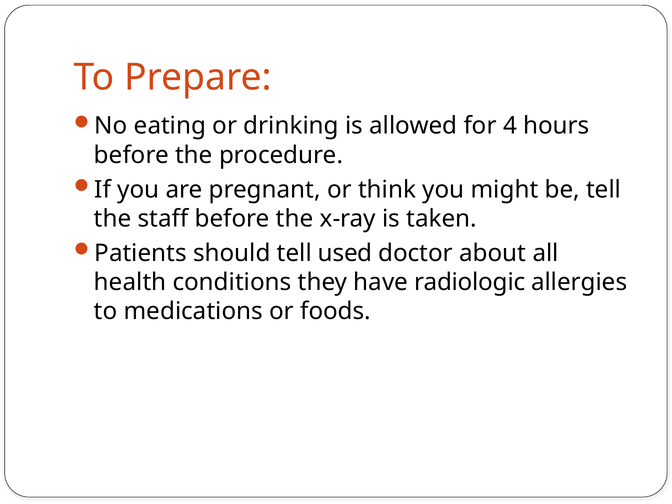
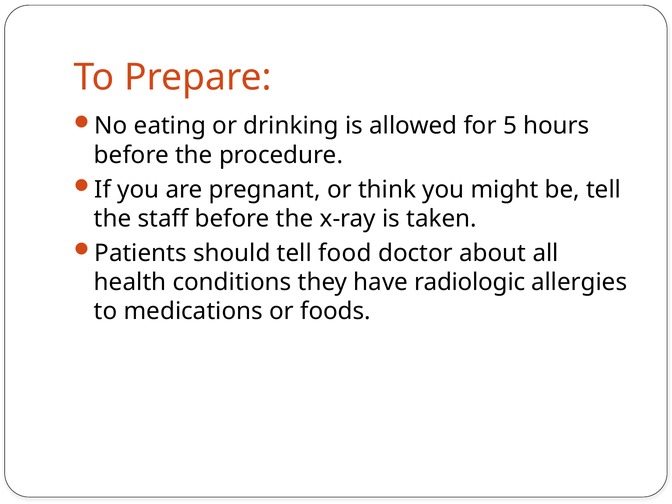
4: 4 -> 5 (510, 126)
used: used -> food (345, 253)
